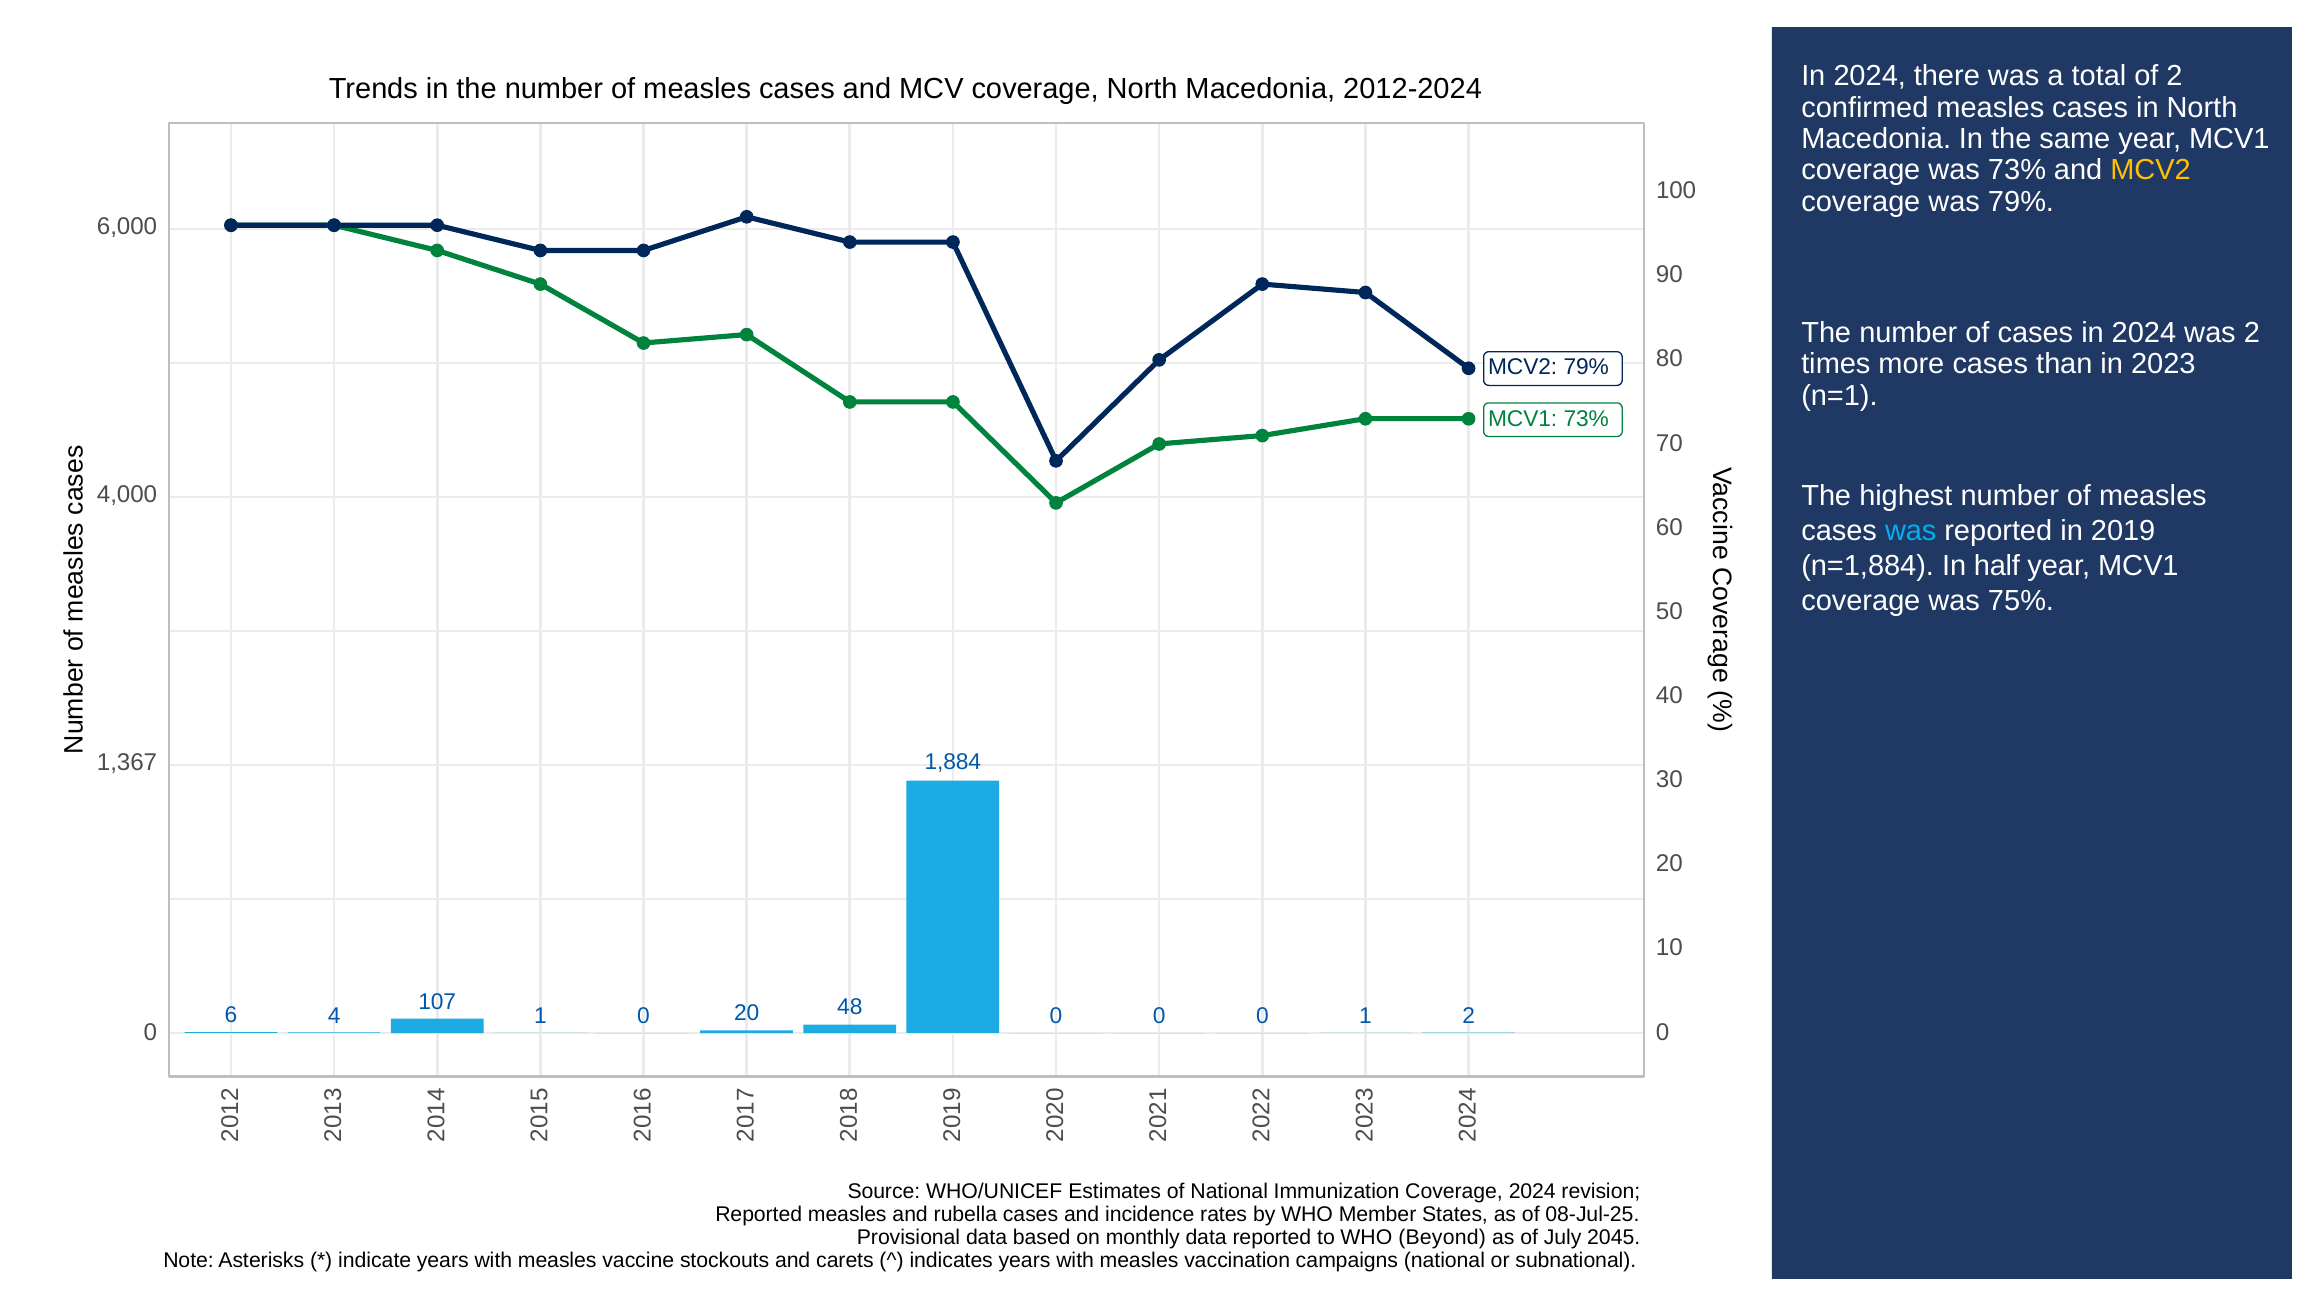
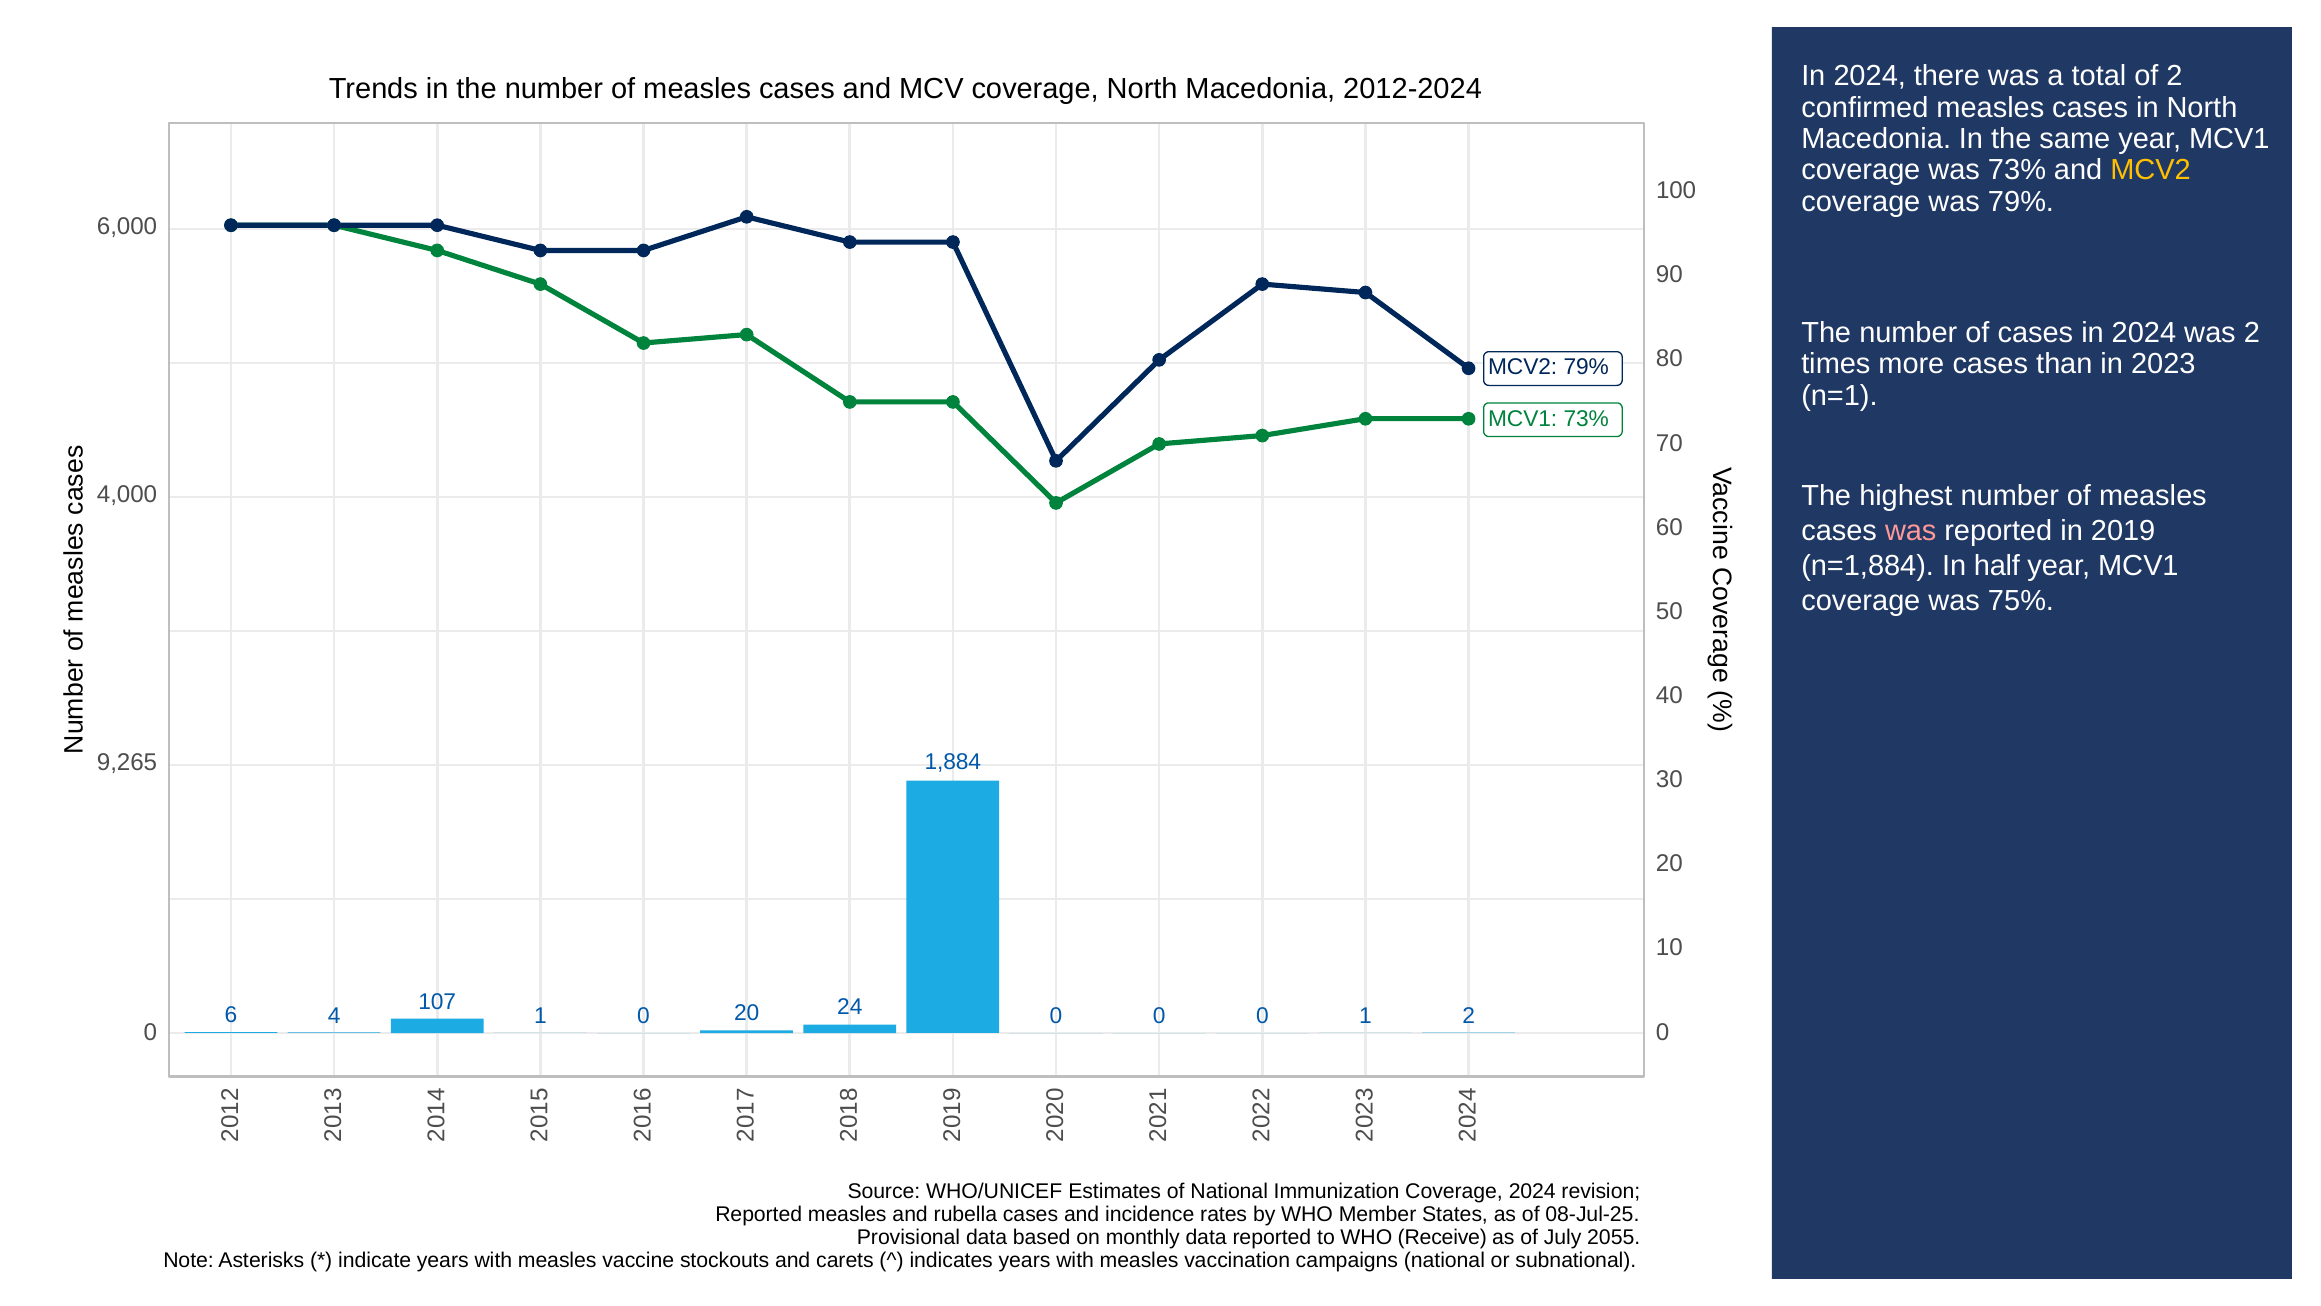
was colour: light blue -> pink (1911, 531)
1,367: 1,367 -> 9,265 (127, 762)
48: 48 -> 24 (850, 1007)
Beyond: Beyond -> Receive (1442, 1237)
2045: 2045 -> 2055 (1614, 1237)
